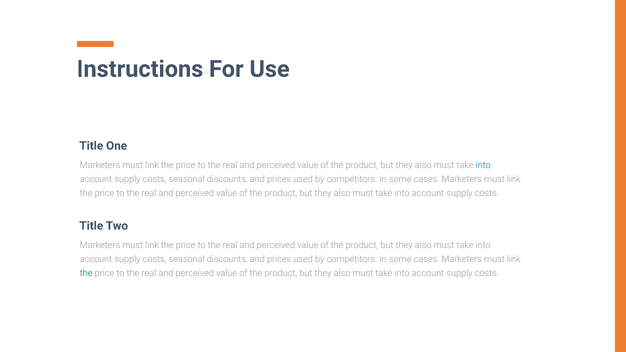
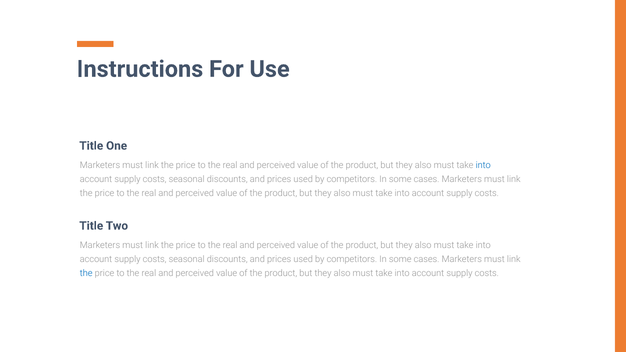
the colour: green -> blue (86, 274)
